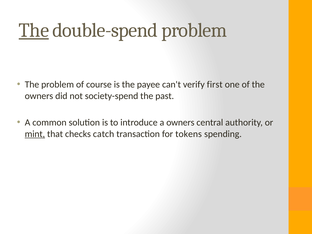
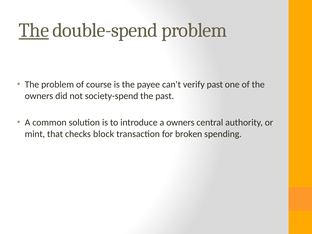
verify first: first -> past (215, 84)
mint underline: present -> none (35, 134)
catch: catch -> block (104, 134)
tokens: tokens -> broken (189, 134)
